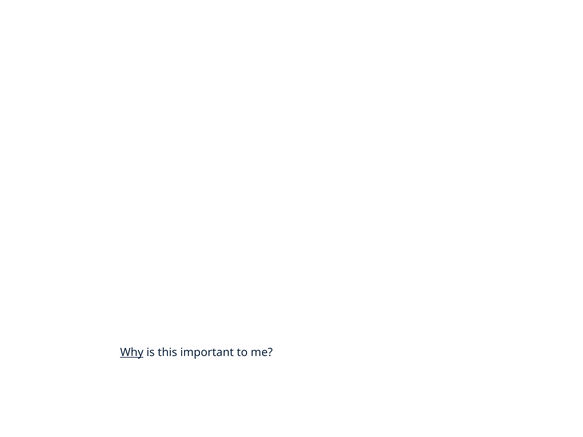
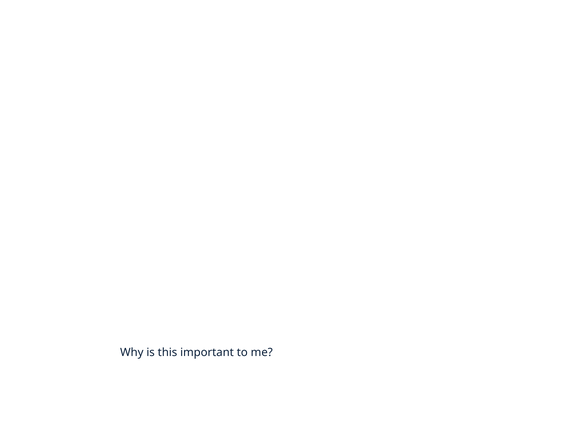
Why underline: present -> none (132, 353)
